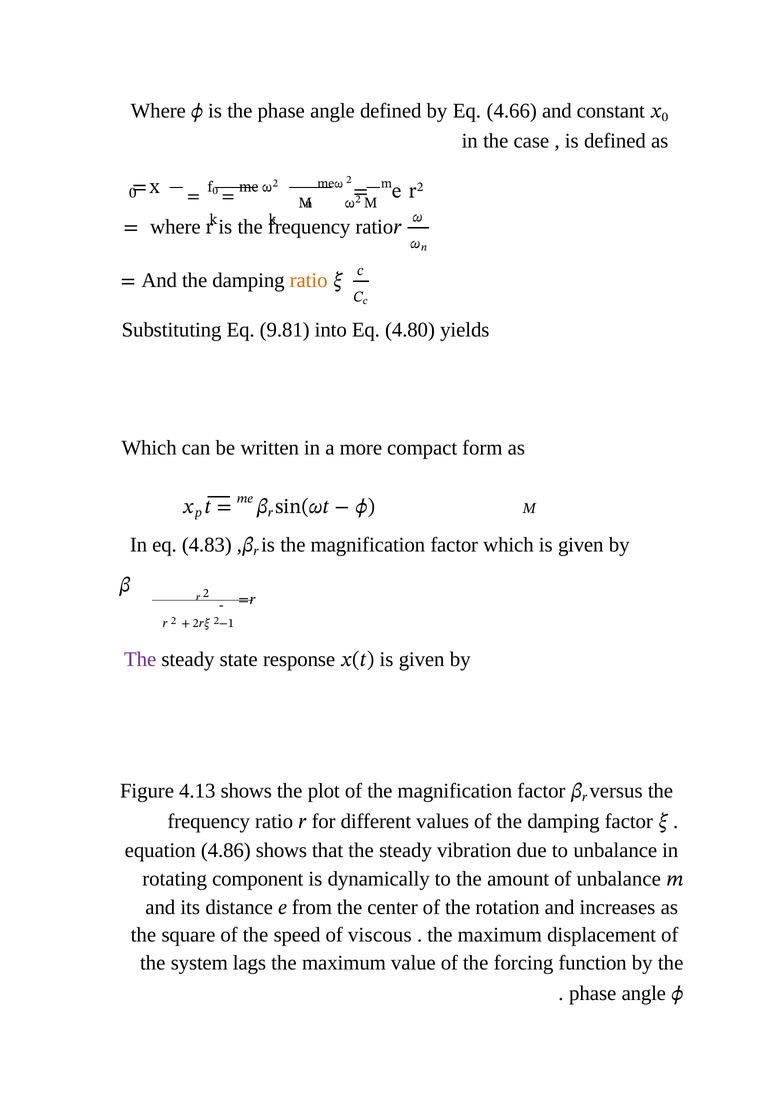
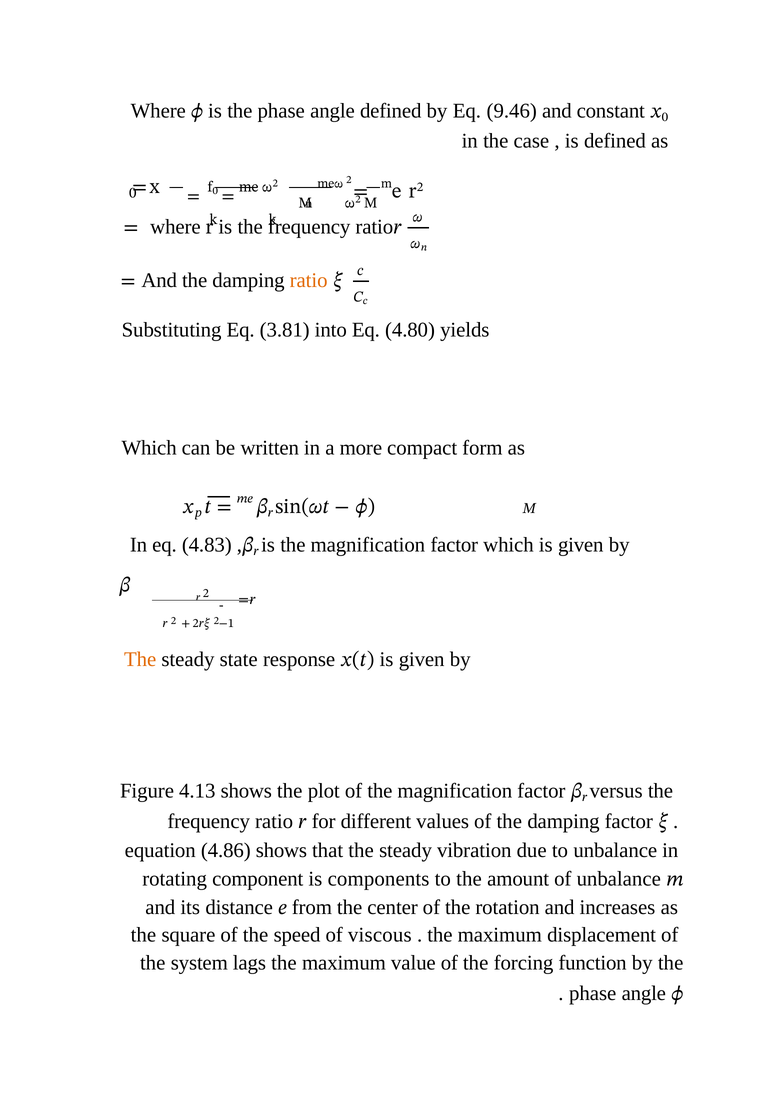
4.66: 4.66 -> 9.46 (512, 111)
9.81: 9.81 -> 3.81 (285, 330)
The colour: purple -> orange (140, 660)
dynamically: dynamically -> components (379, 879)
